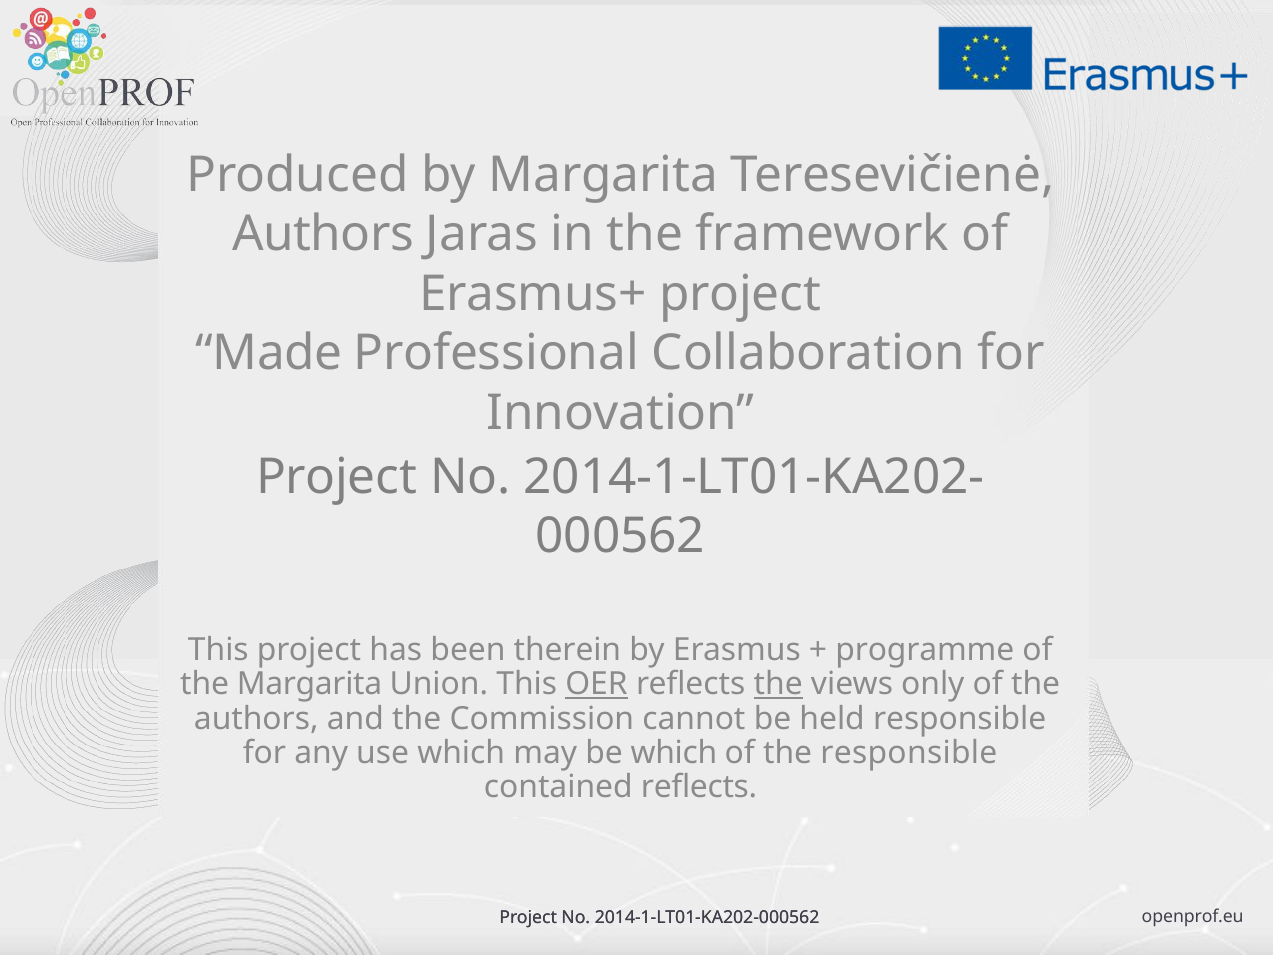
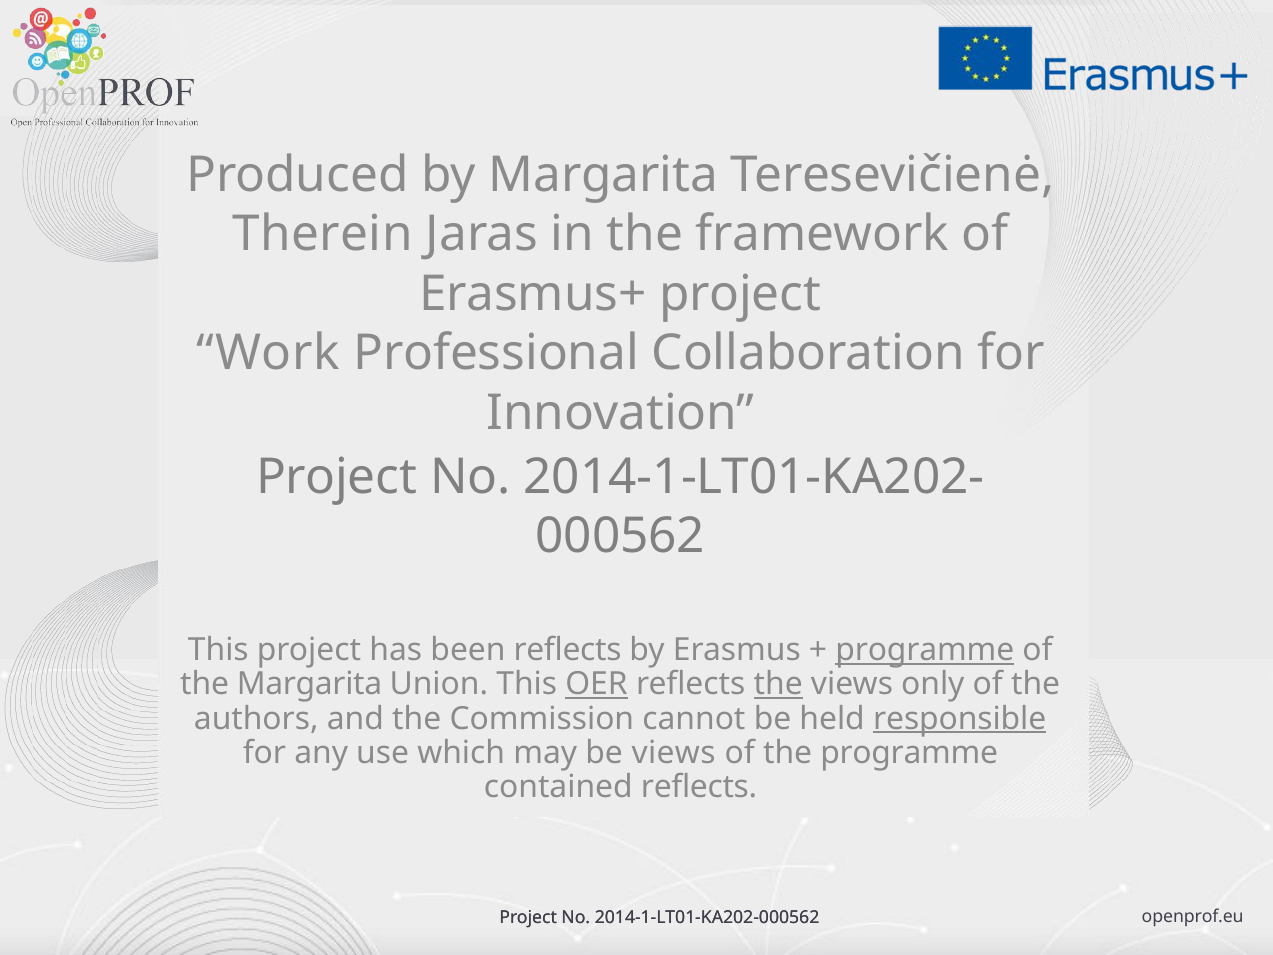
Authors: Authors -> Therein (323, 235)
Made: Made -> Work (268, 353)
been therein: therein -> reflects (568, 650)
programme underline: none -> present (925, 650)
responsible underline: none -> present (960, 719)
be which: which -> views (674, 753)
the responsible: responsible -> programme (909, 753)
